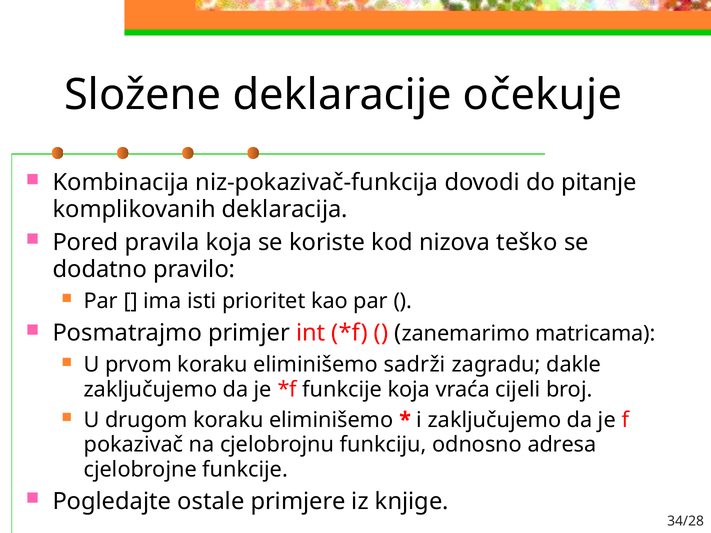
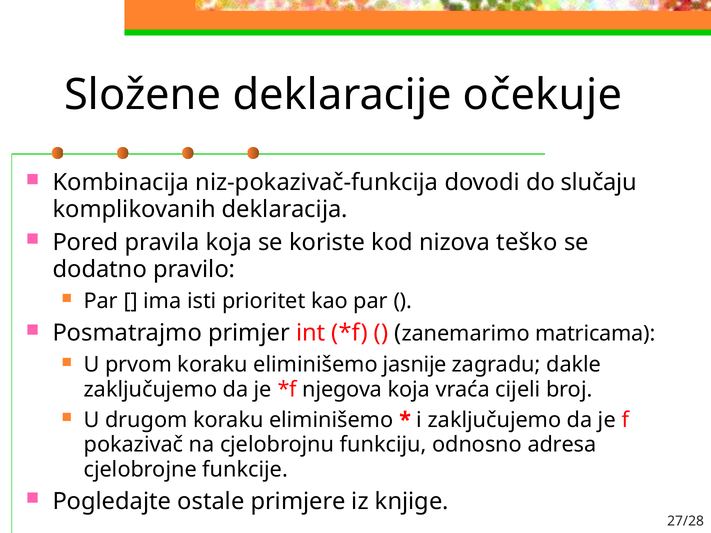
pitanje: pitanje -> slučaju (599, 182)
sadrži: sadrži -> jasnije (415, 365)
funkcije: funkcije -> njegova (342, 390)
34/28: 34/28 -> 27/28 (686, 521)
